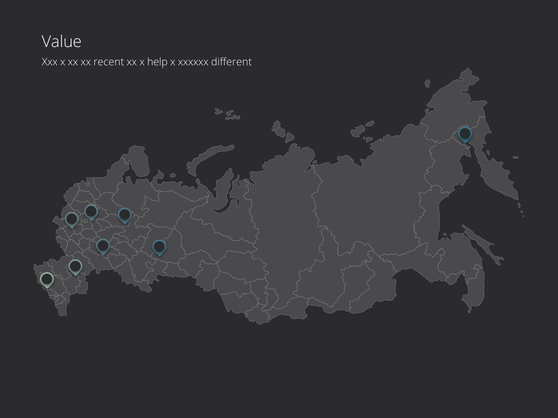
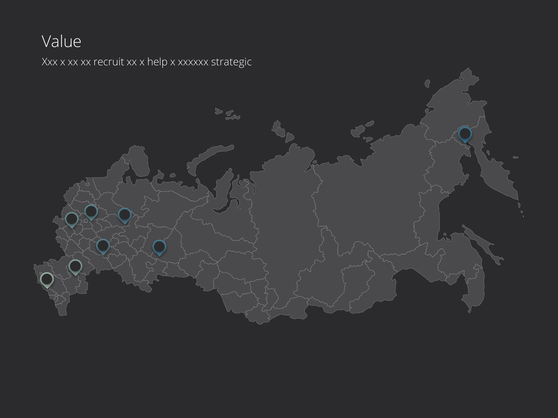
recent: recent -> recruit (109, 62)
different: different -> strategic (231, 62)
